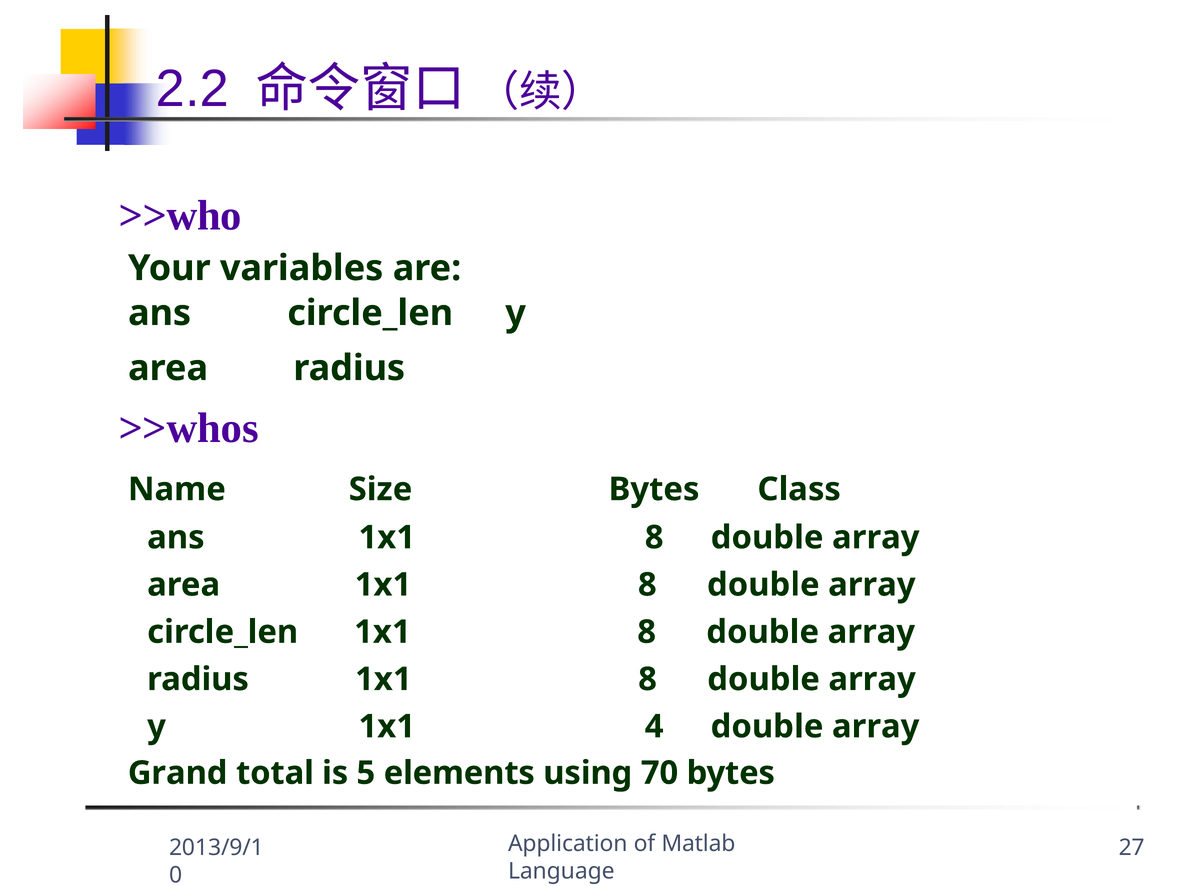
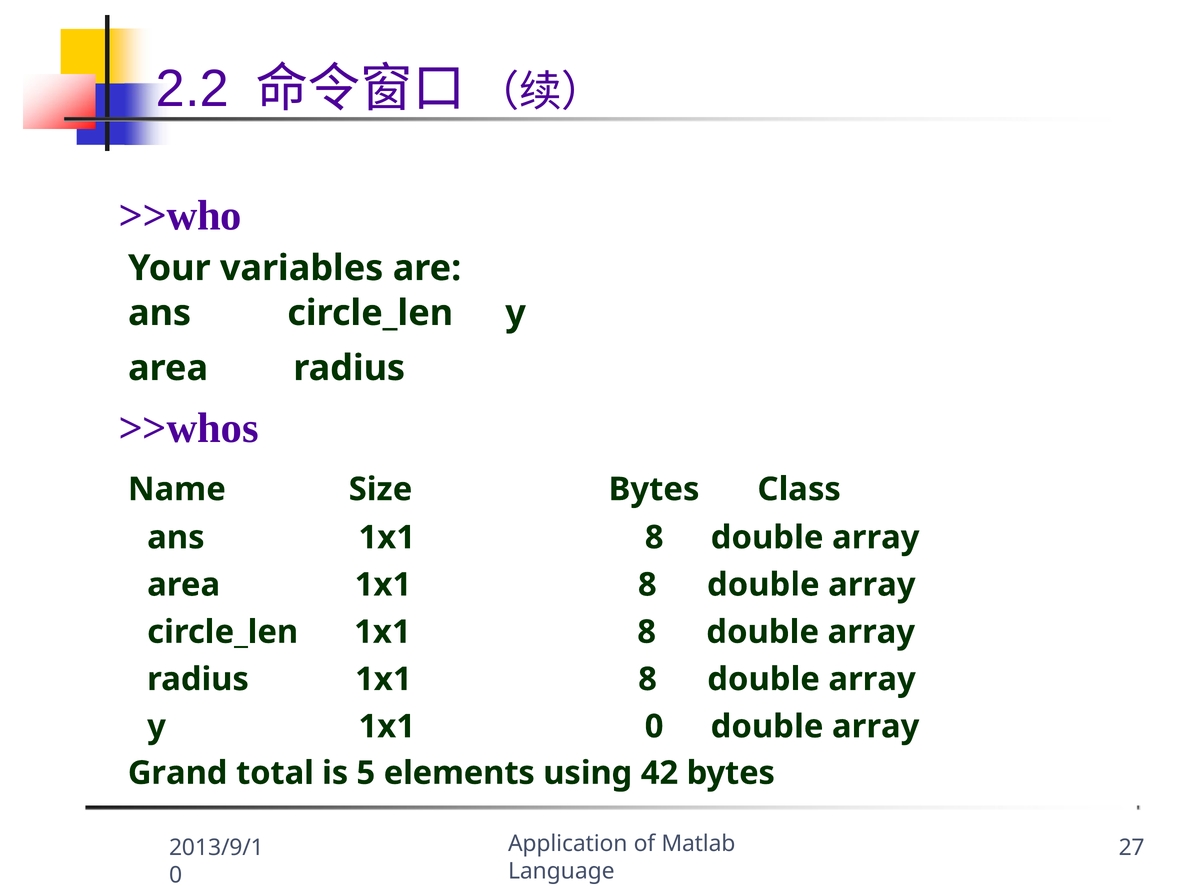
1x1 4: 4 -> 0 (654, 726)
70: 70 -> 42 (660, 773)
